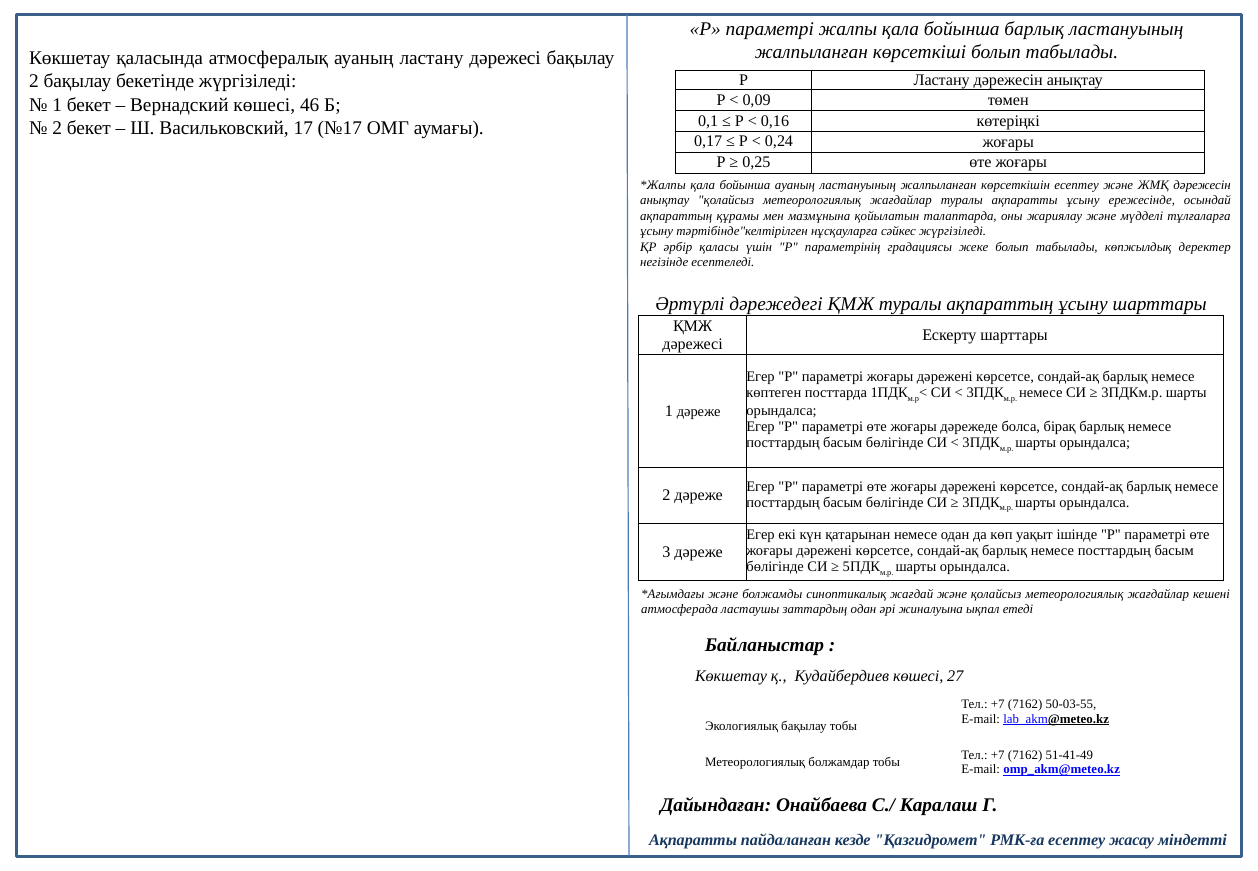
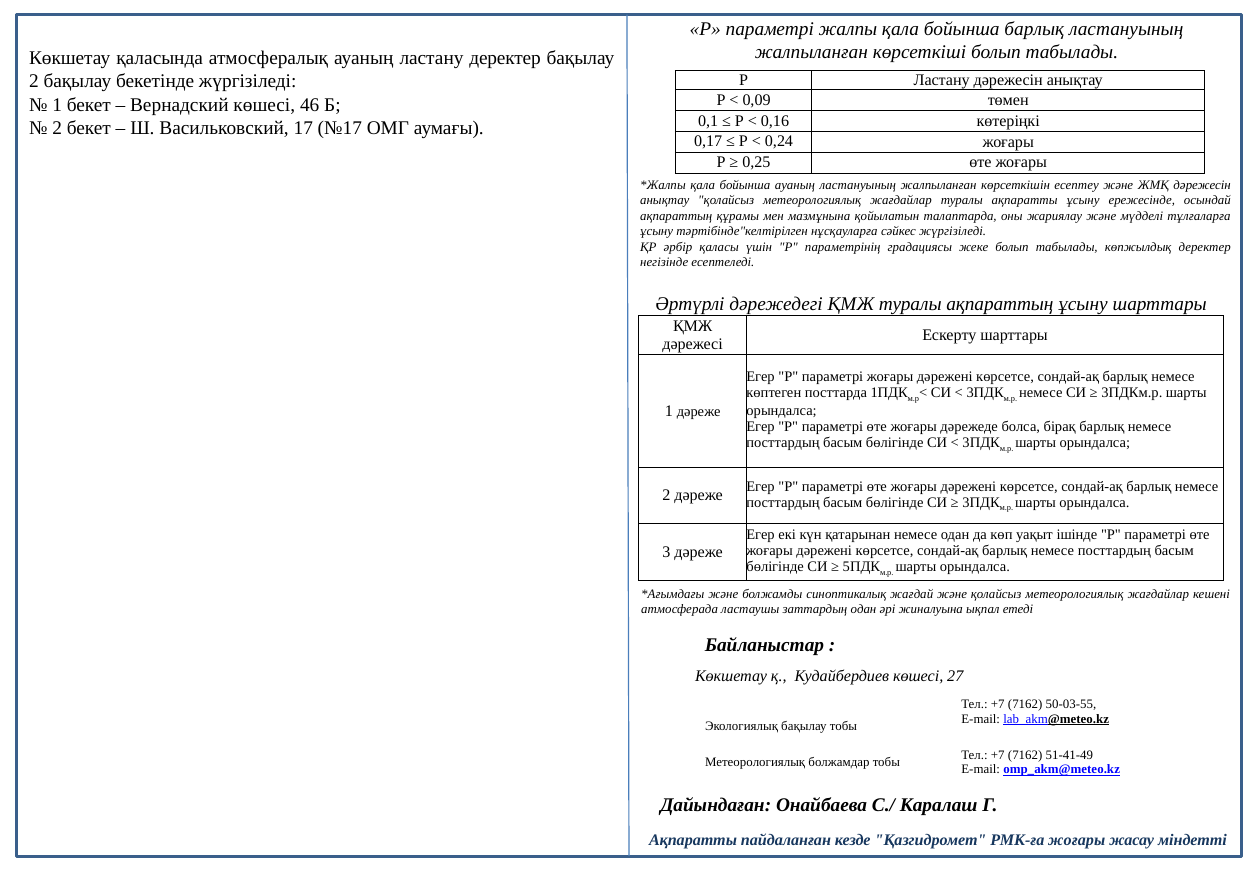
ластану дәрежесі: дәрежесі -> деректер (505, 58)
РМК-ға есептеу: есептеу -> жоғары (1077, 840)
